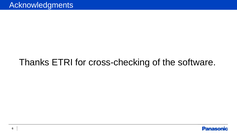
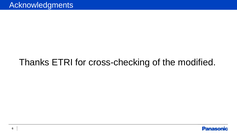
software: software -> modified (197, 63)
